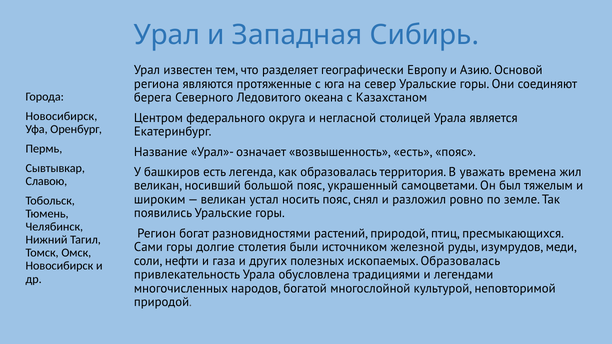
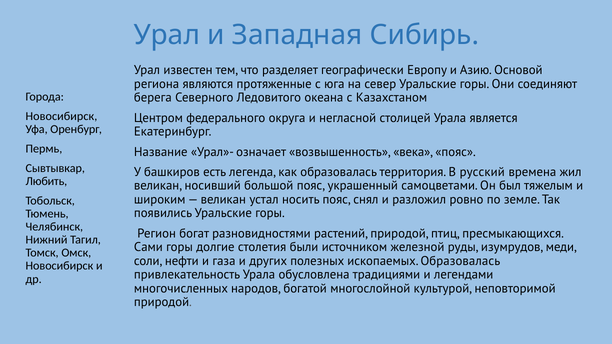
возвышенность есть: есть -> века (413, 152)
уважать: уважать -> русский (482, 172)
Славою: Славою -> Любить (46, 181)
